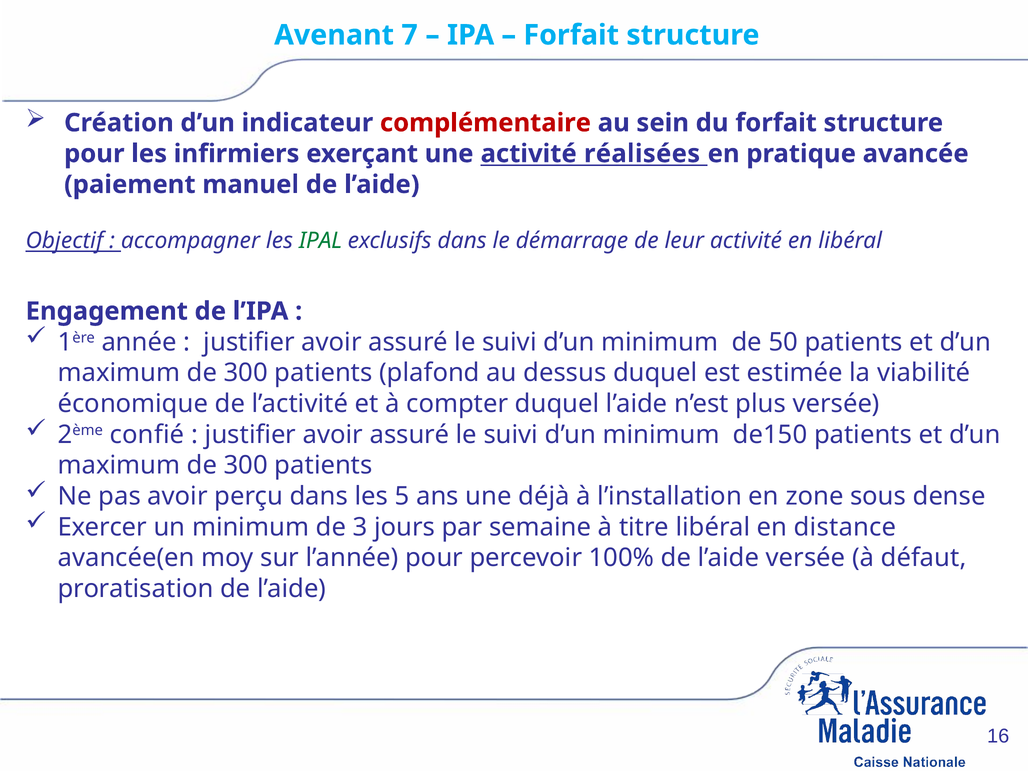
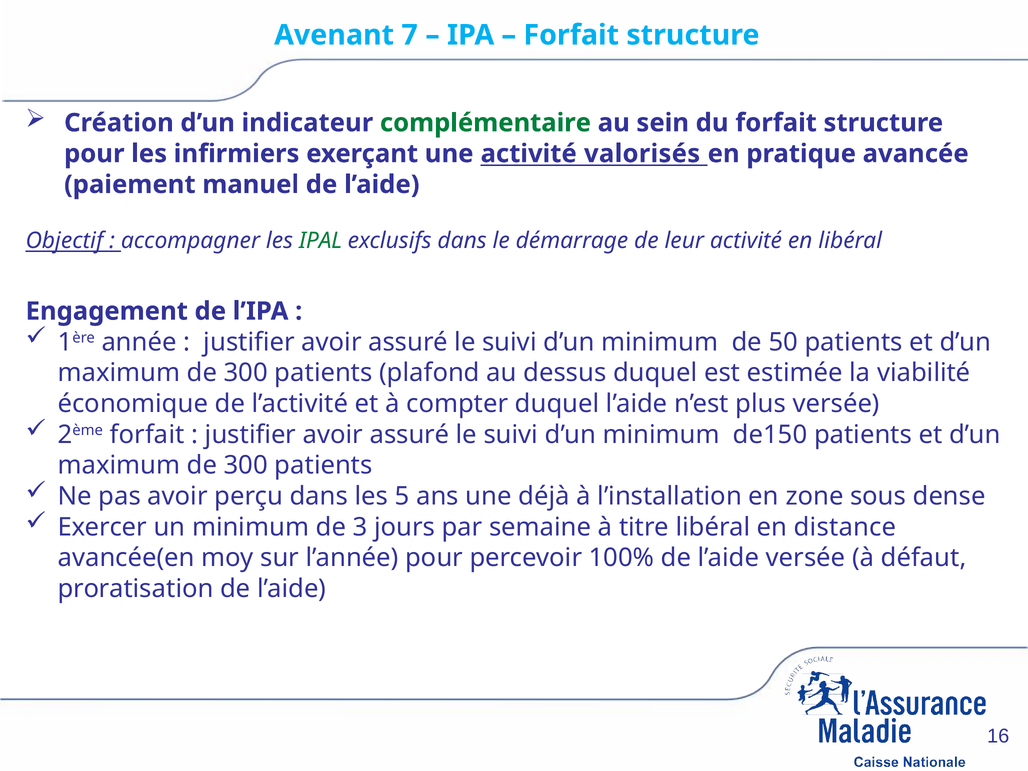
complémentaire colour: red -> green (485, 123)
réalisées: réalisées -> valorisés (642, 154)
2ème confié: confié -> forfait (147, 435)
